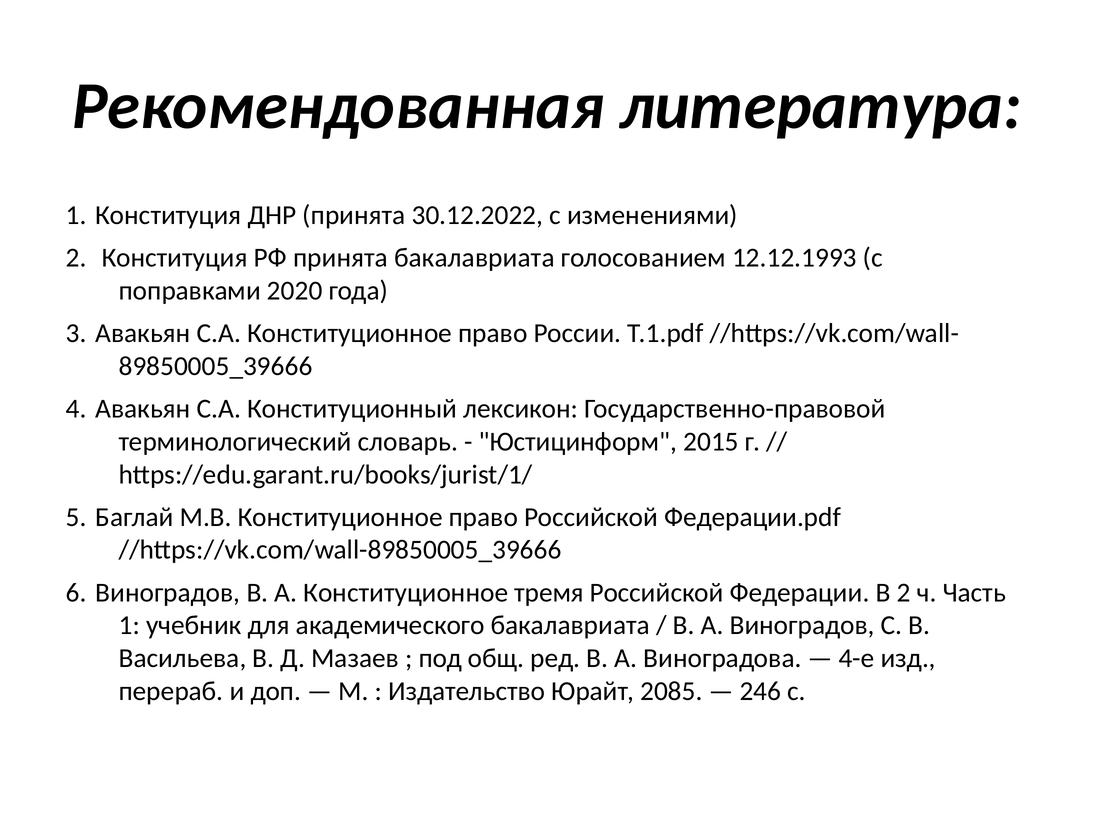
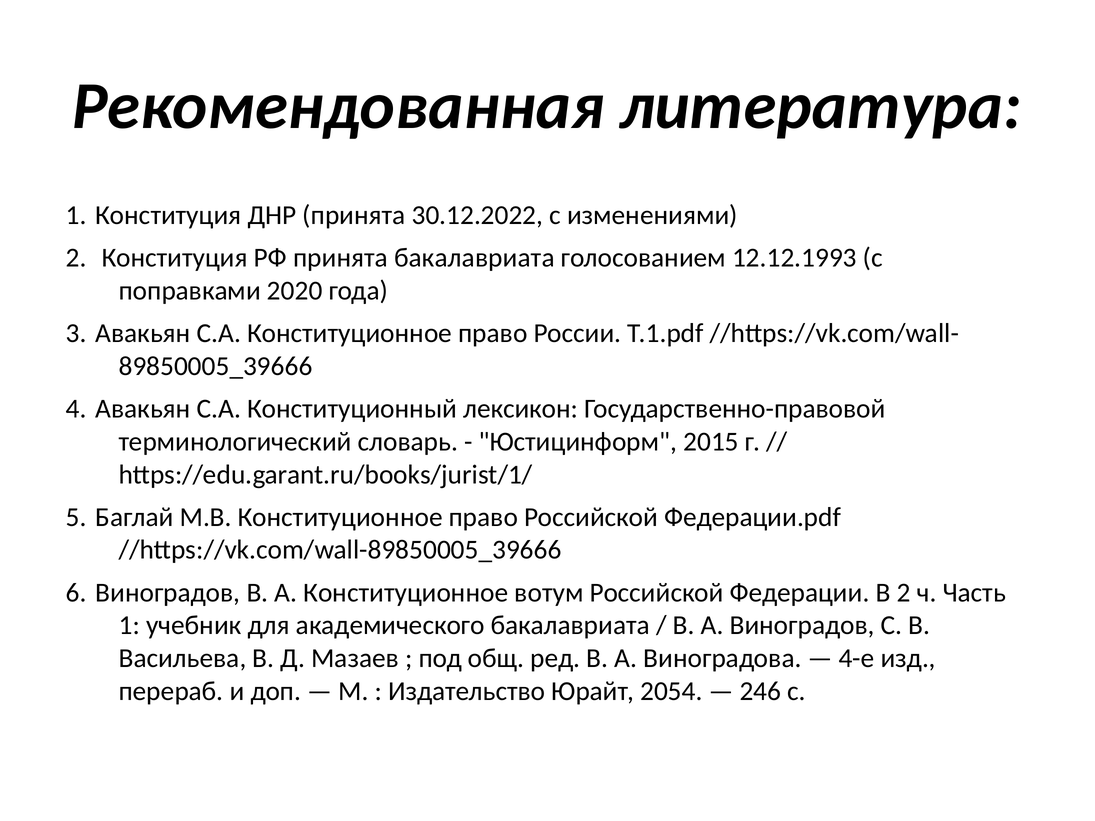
тремя: тремя -> вотум (549, 593)
2085: 2085 -> 2054 (671, 691)
